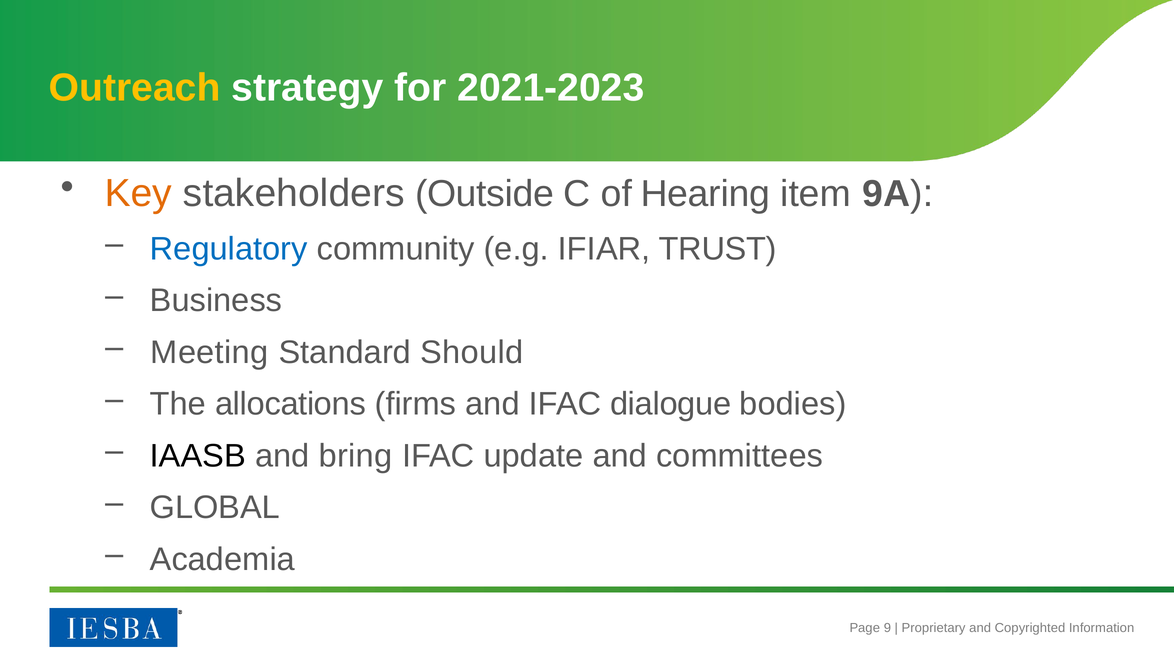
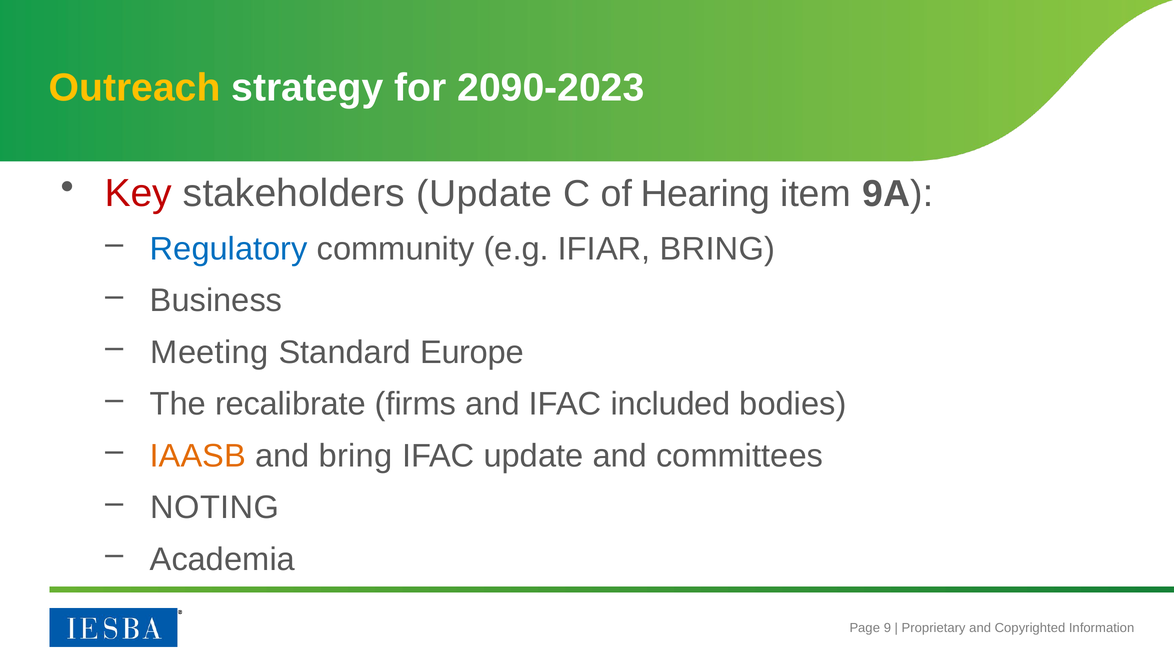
2021-2023: 2021-2023 -> 2090-2023 (551, 88)
Key colour: orange -> red (138, 194)
stakeholders Outside: Outside -> Update (484, 194)
IFIAR TRUST: TRUST -> BRING (717, 249)
Should: Should -> Europe (472, 353)
allocations: allocations -> recalibrate (290, 404)
dialogue: dialogue -> included (671, 404)
IAASB colour: black -> orange (198, 456)
GLOBAL: GLOBAL -> NOTING (215, 508)
